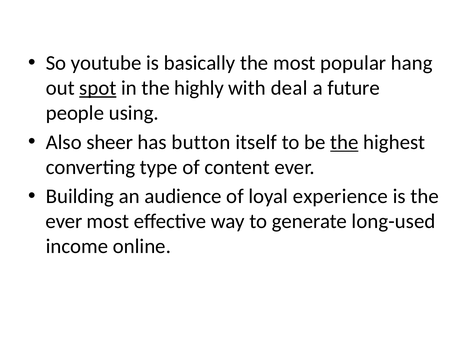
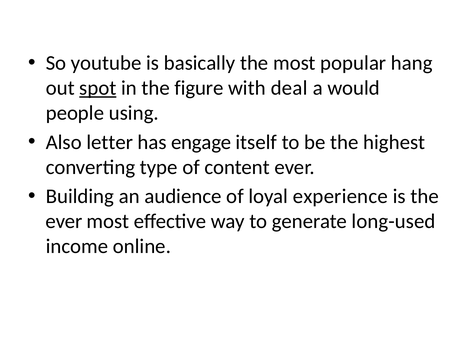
highly: highly -> figure (199, 88)
future: future -> would (354, 88)
sheer: sheer -> letter (110, 143)
button: button -> engage (201, 143)
the underline: present -> none (344, 143)
